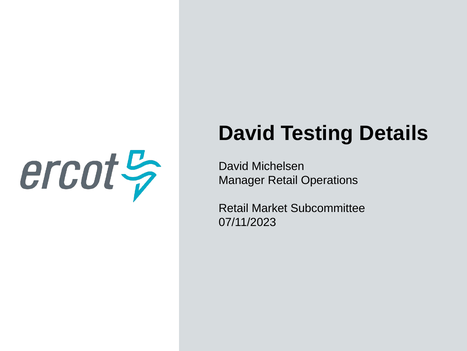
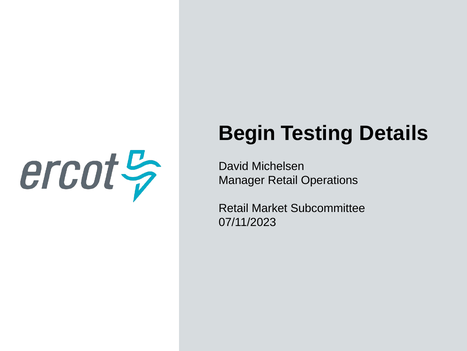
David: David -> Begin (247, 133)
